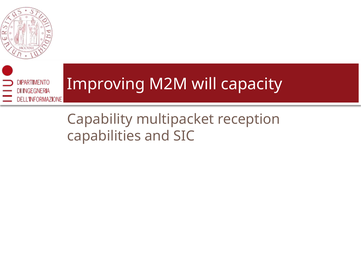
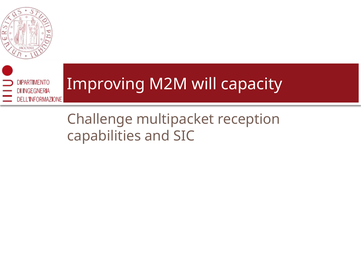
Capability: Capability -> Challenge (100, 119)
